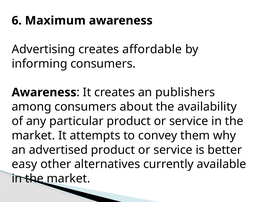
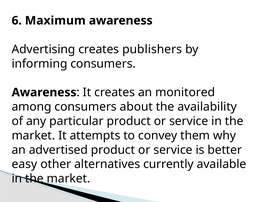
affordable: affordable -> publishers (152, 49)
publishers: publishers -> monitored (185, 92)
